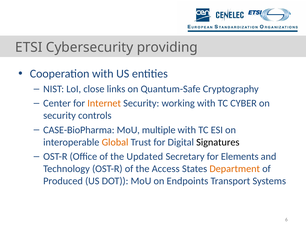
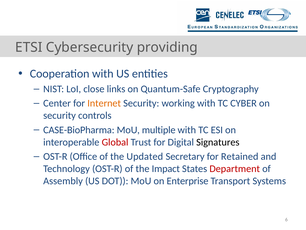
Global colour: orange -> red (115, 142)
Elements: Elements -> Retained (240, 156)
Access: Access -> Impact (166, 168)
Department colour: orange -> red (235, 168)
Produced: Produced -> Assembly (63, 181)
Endpoints: Endpoints -> Enterprise (188, 181)
